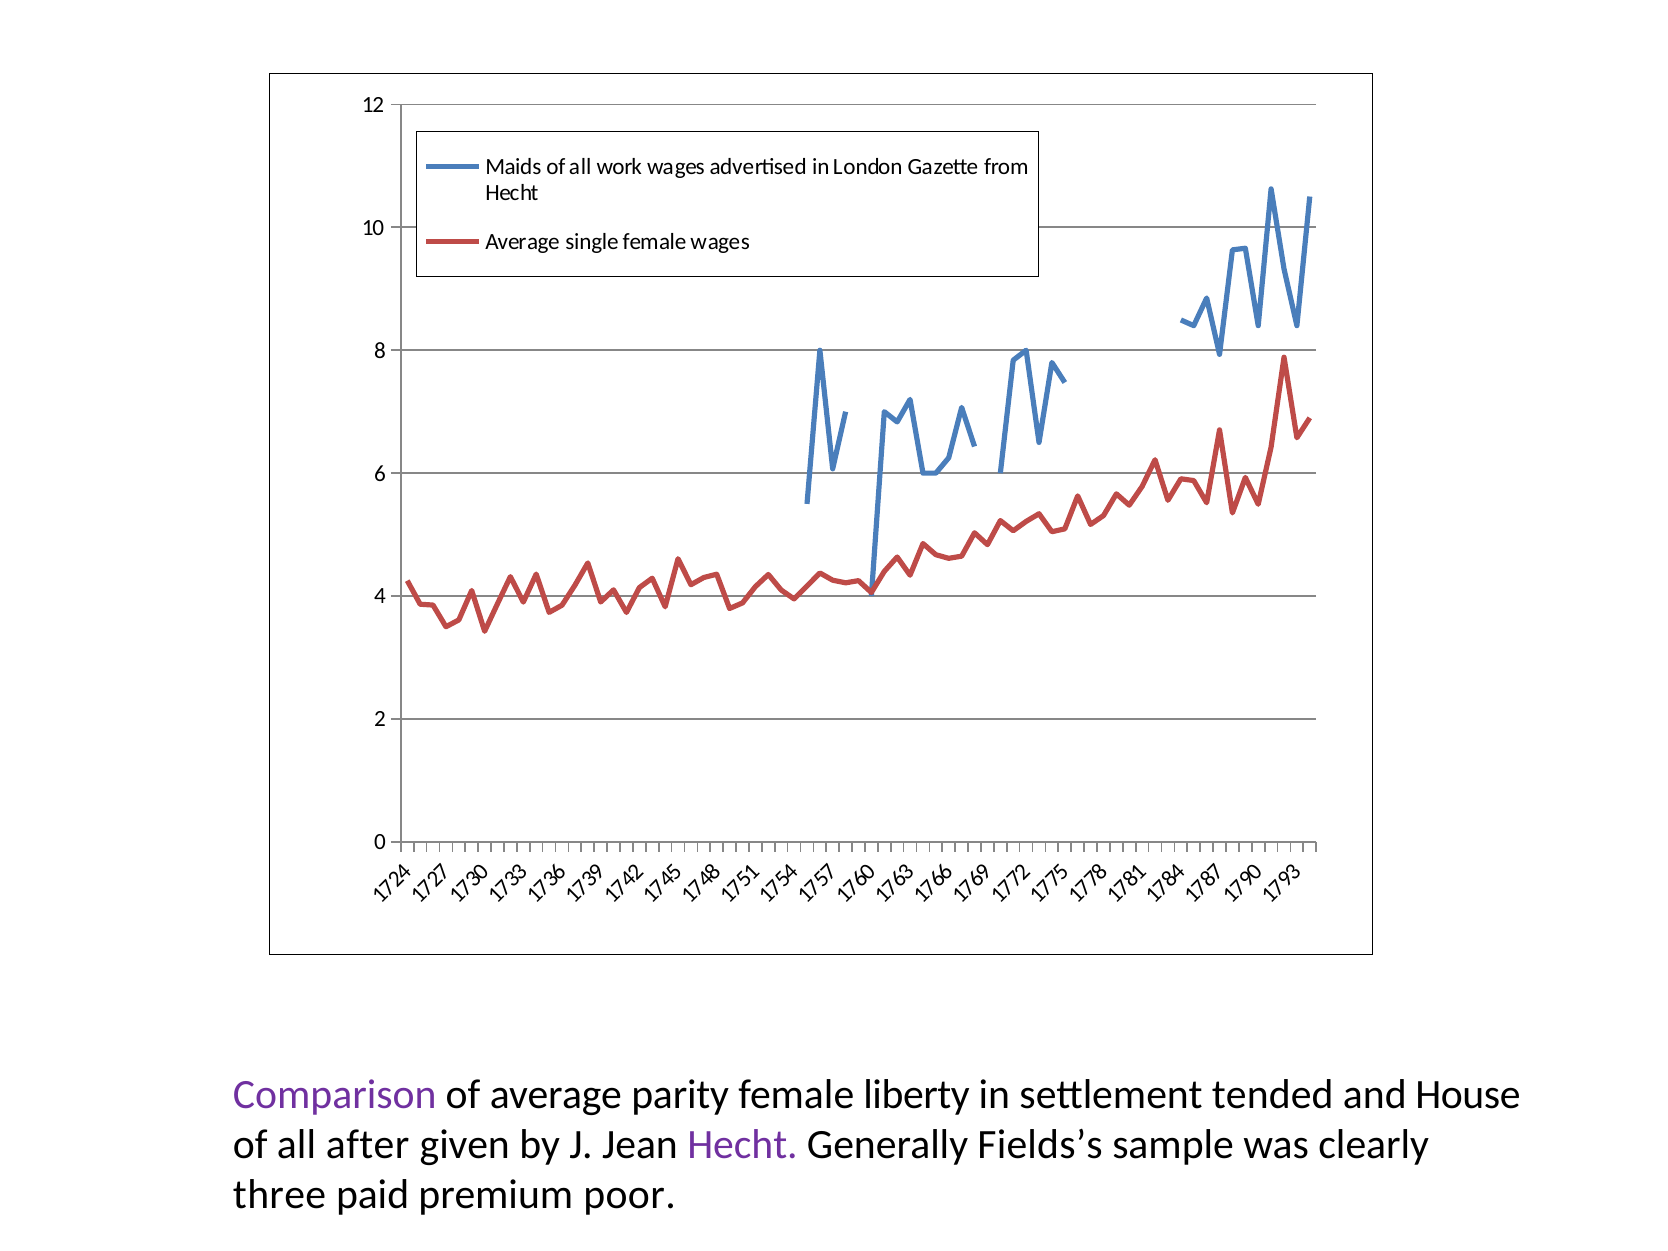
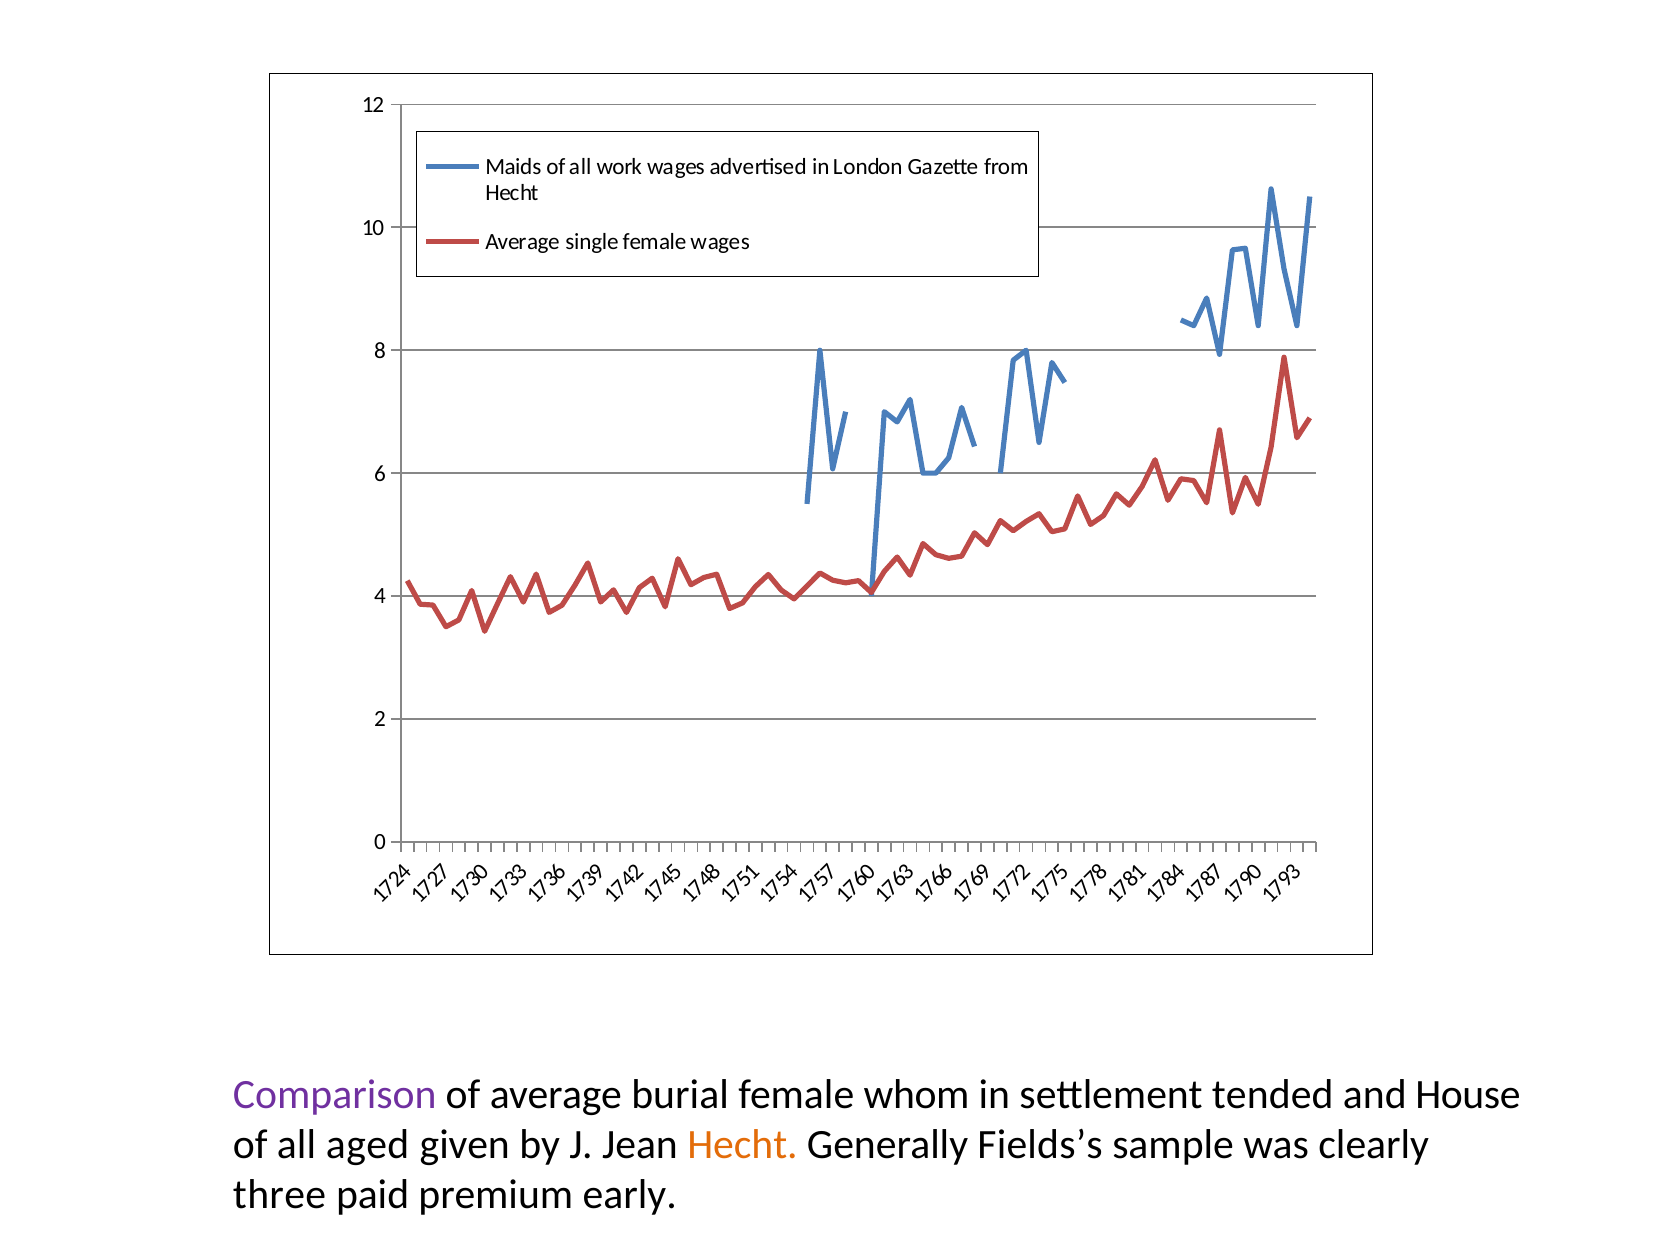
parity: parity -> burial (680, 1095)
liberty: liberty -> whom (917, 1095)
after: after -> aged (368, 1145)
Hecht colour: purple -> orange (742, 1145)
poor: poor -> early (630, 1195)
